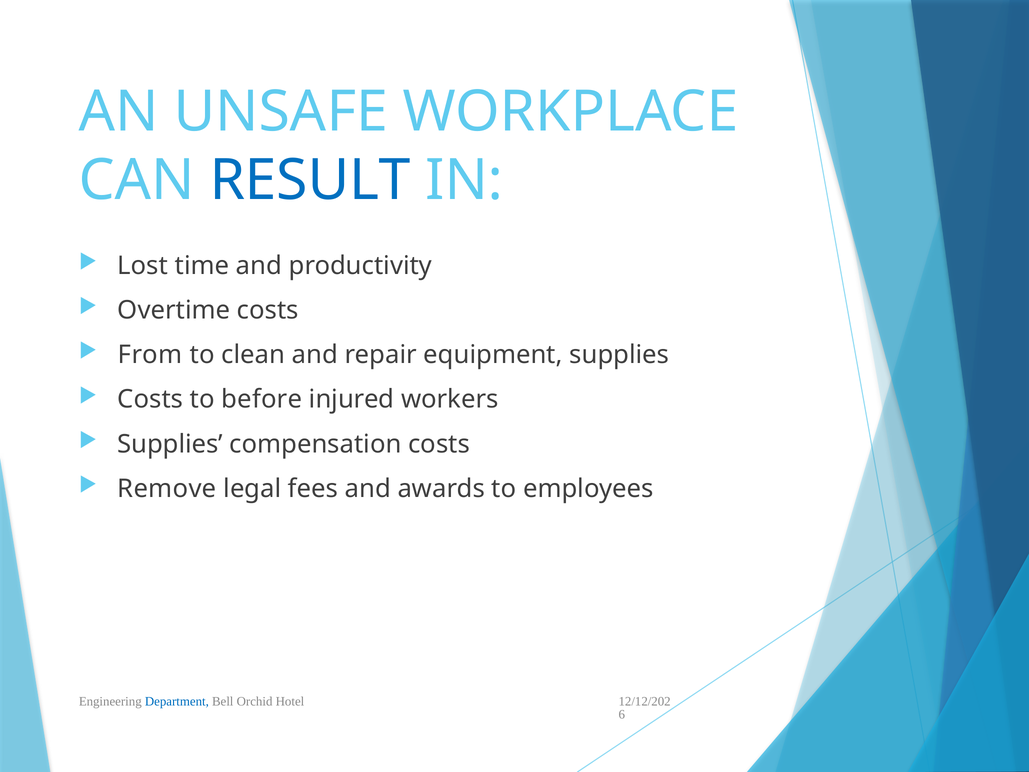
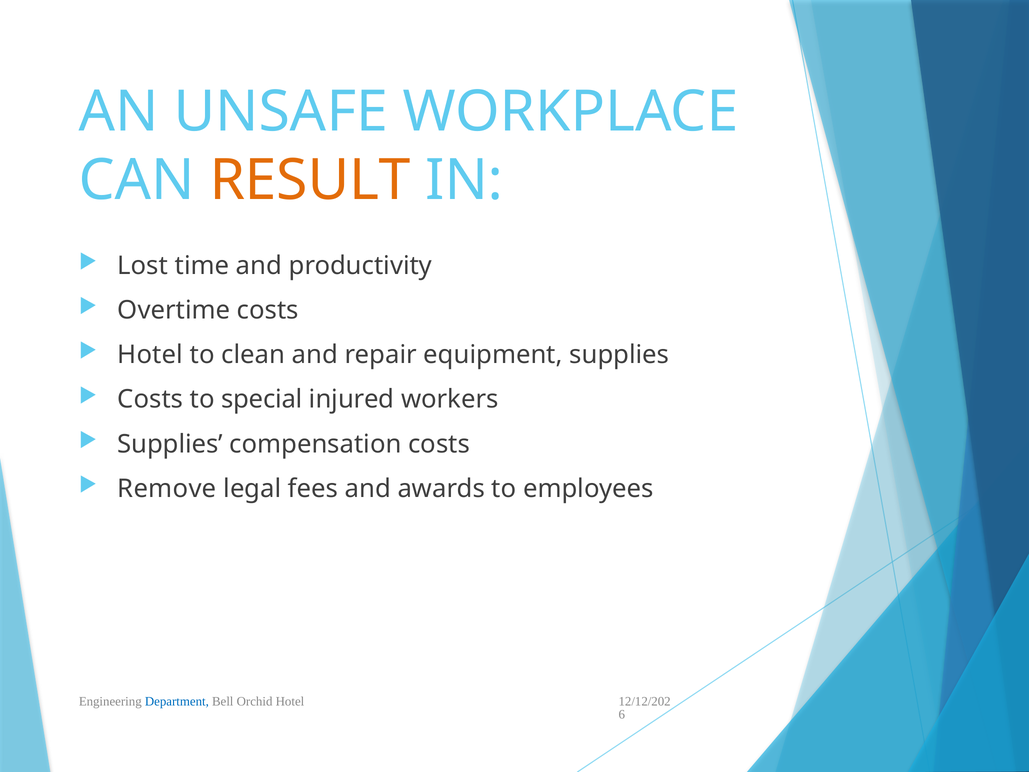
RESULT colour: blue -> orange (310, 181)
From: From -> Hotel (150, 355)
before: before -> special (262, 399)
